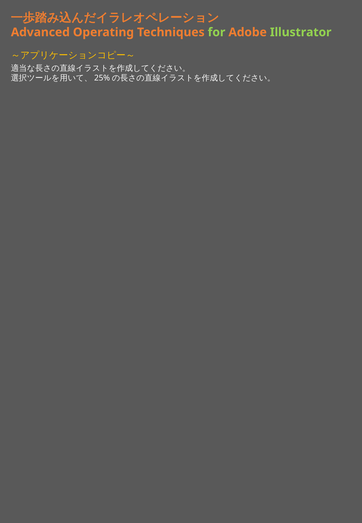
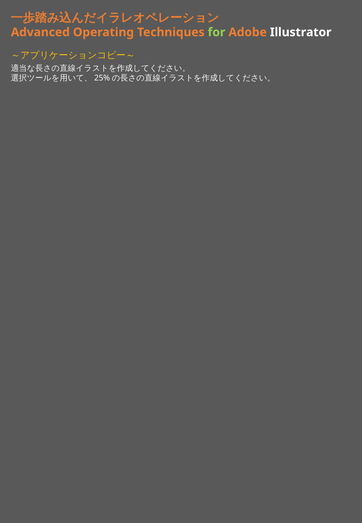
Illustrator colour: light green -> white (301, 32)
